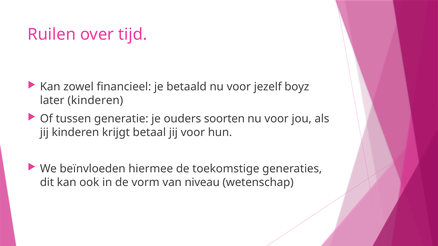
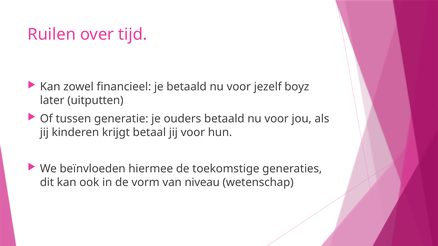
later kinderen: kinderen -> uitputten (95, 101)
ouders soorten: soorten -> betaald (224, 119)
